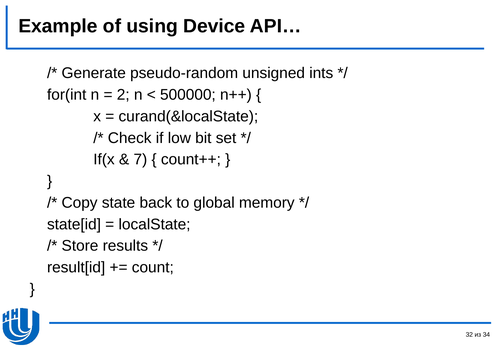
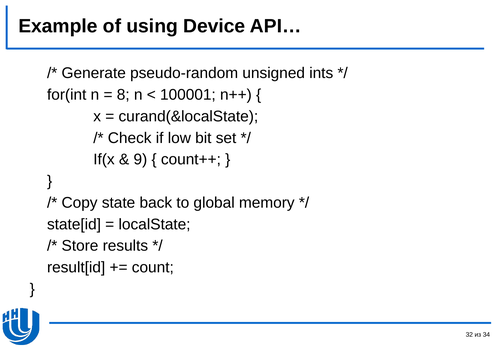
2: 2 -> 8 (123, 95)
500000: 500000 -> 100001 (188, 95)
7: 7 -> 9 (140, 160)
